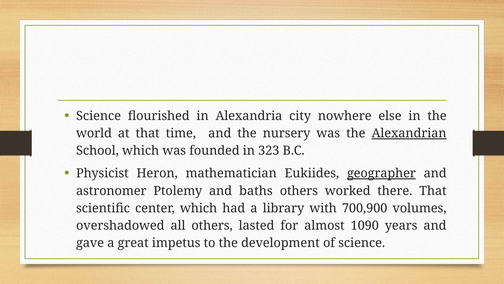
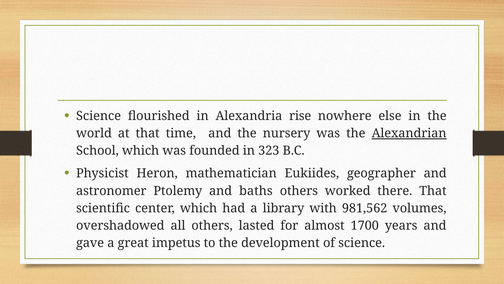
city: city -> rise (300, 116)
geographer underline: present -> none (381, 173)
700,900: 700,900 -> 981,562 (365, 208)
1090: 1090 -> 1700 (365, 225)
